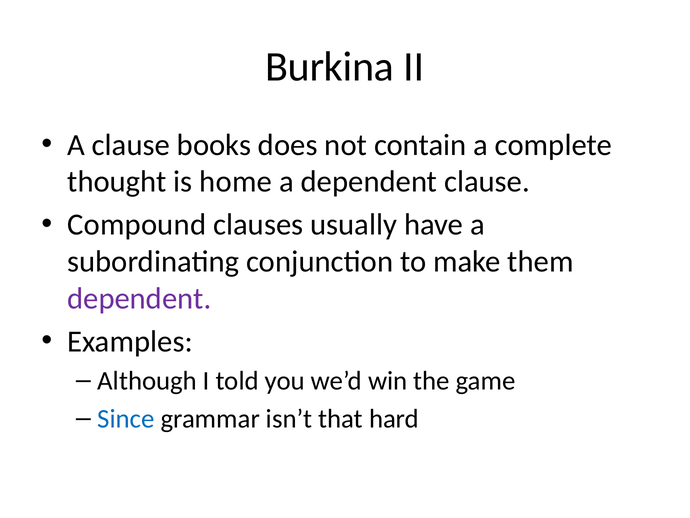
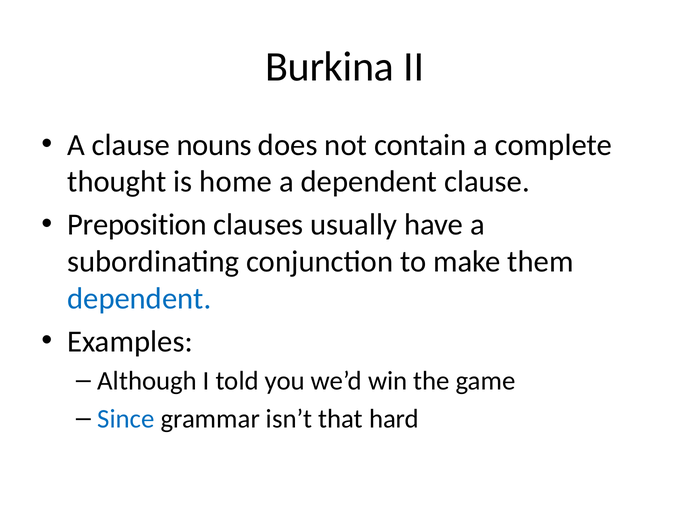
books: books -> nouns (214, 145)
Compound: Compound -> Preposition (137, 225)
dependent colour: purple -> blue (139, 298)
